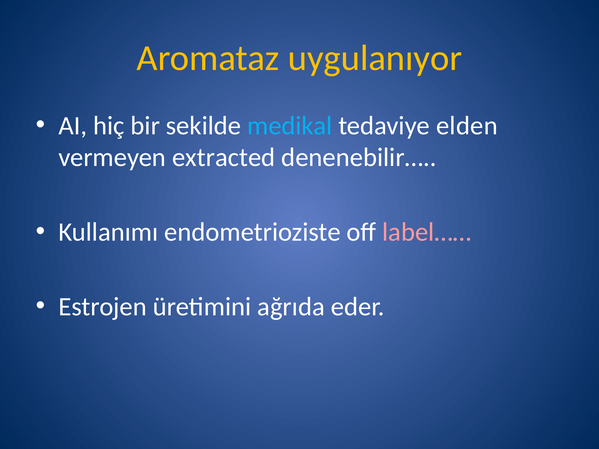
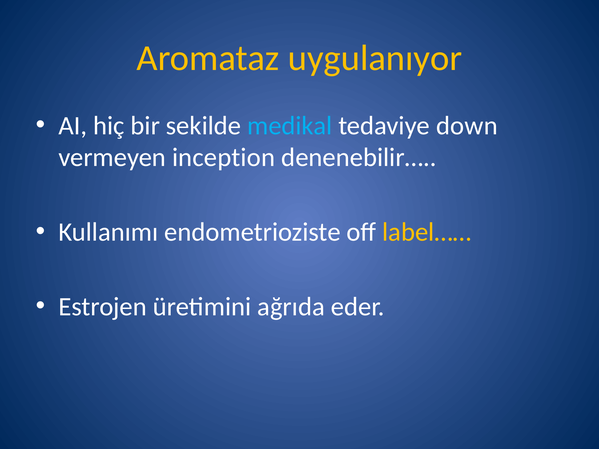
elden: elden -> down (467, 126)
extracted: extracted -> inception (224, 158)
label…… colour: pink -> yellow (427, 232)
